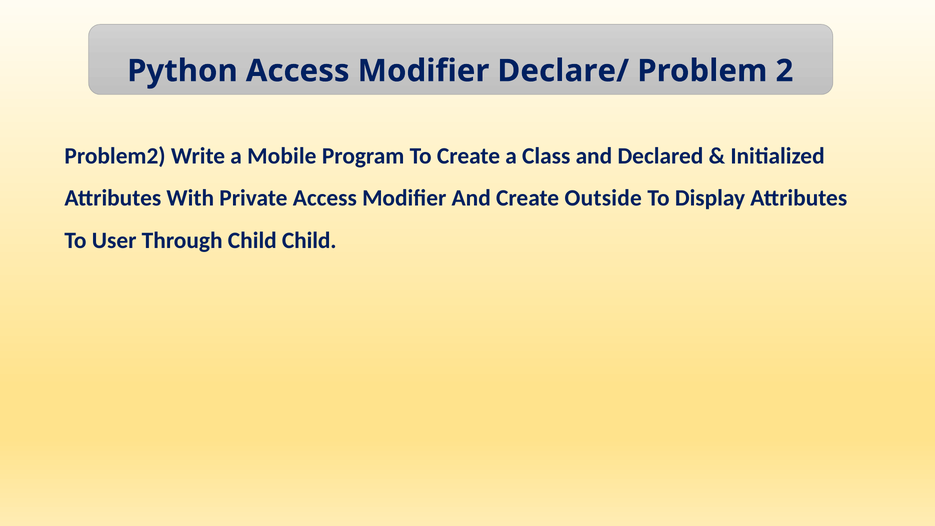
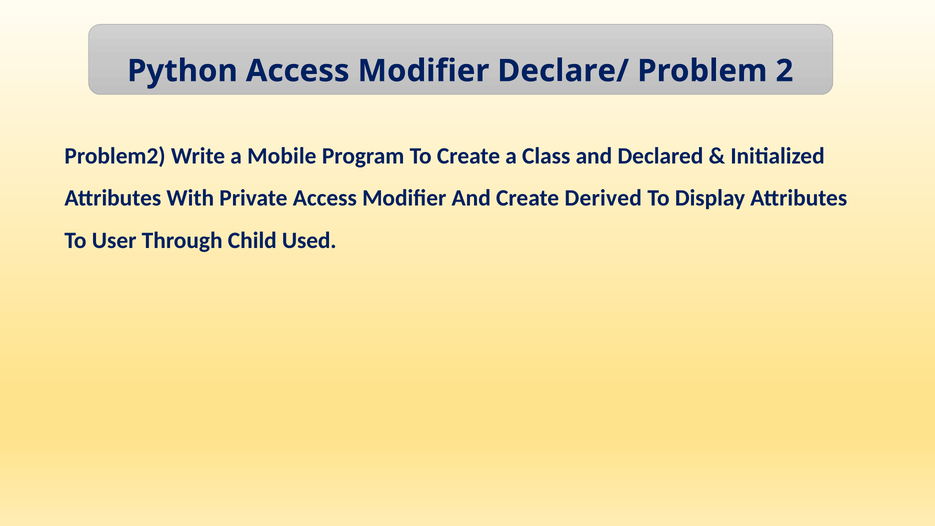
Outside: Outside -> Derived (603, 198)
Child Child: Child -> Used (309, 240)
